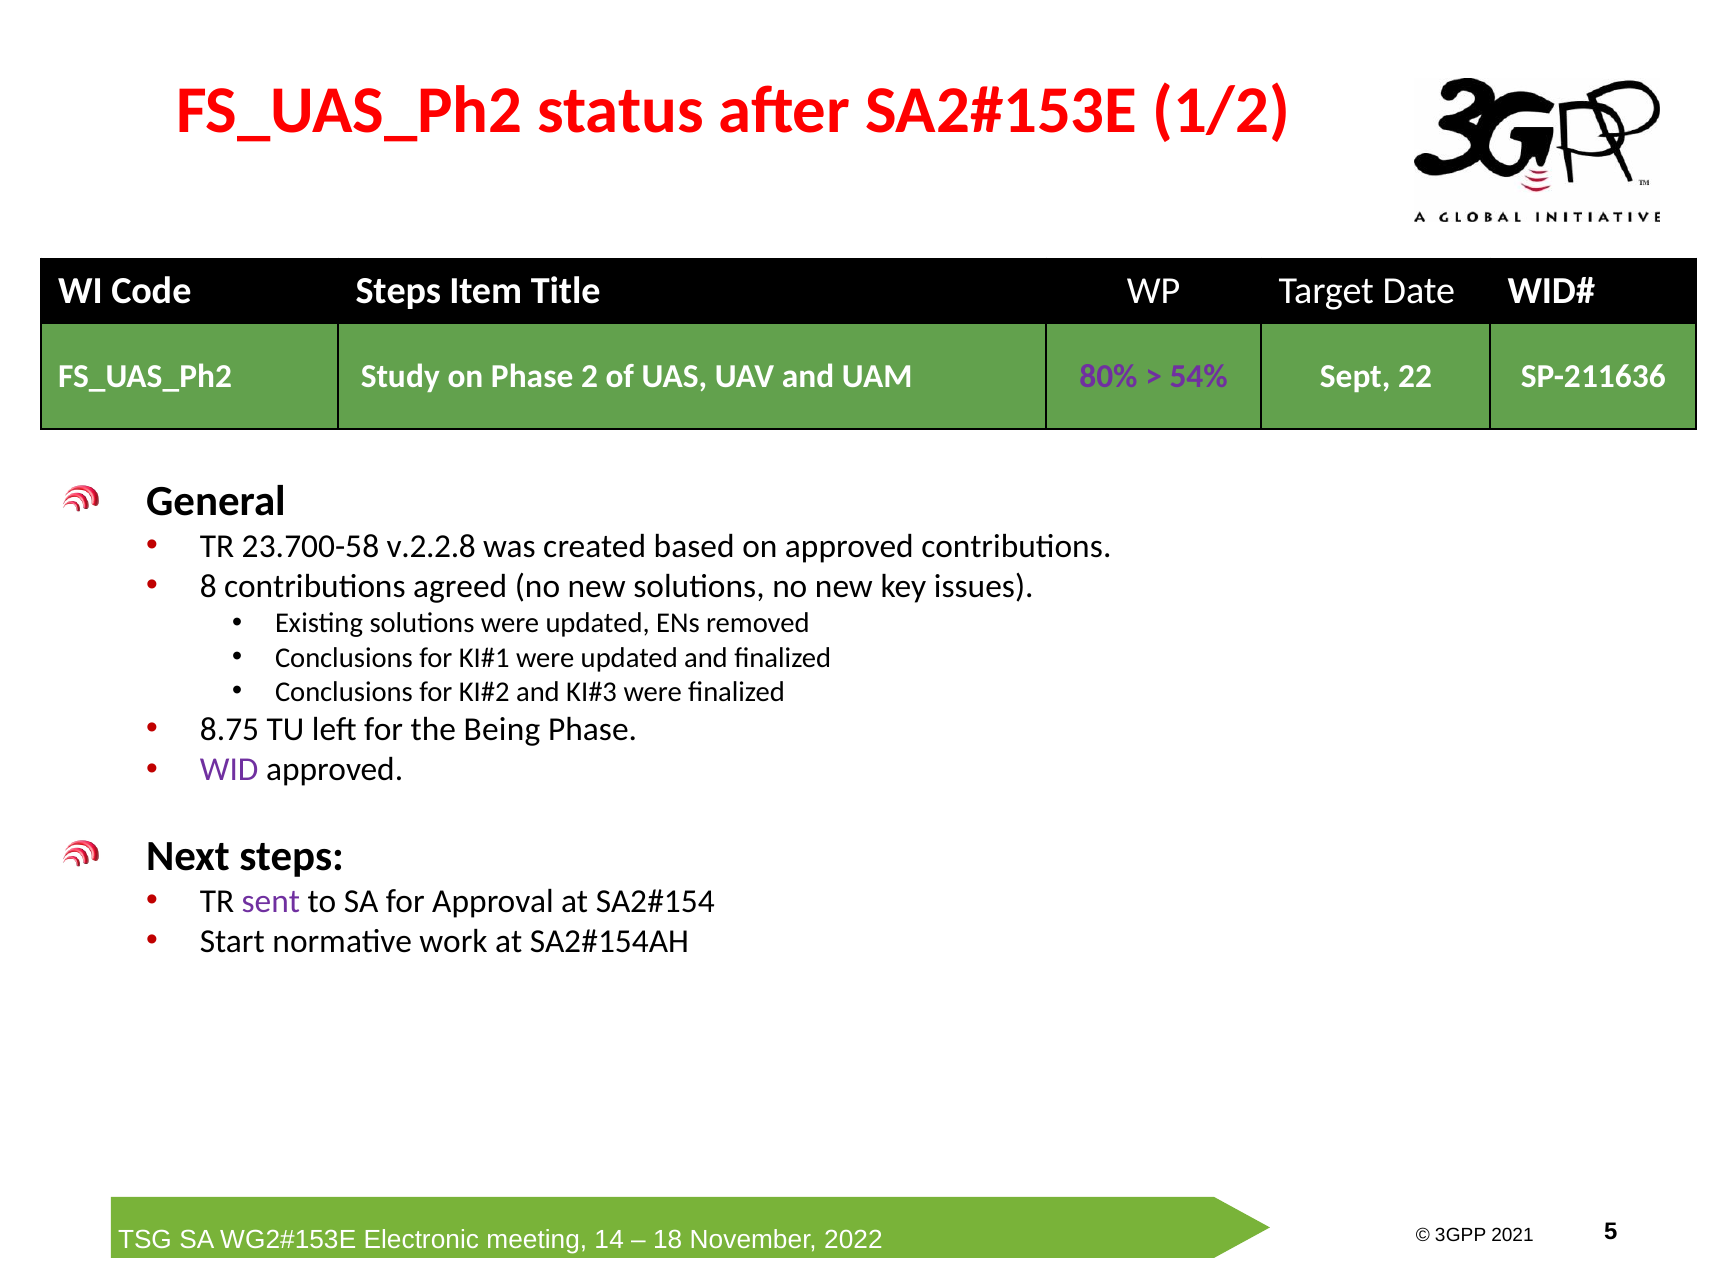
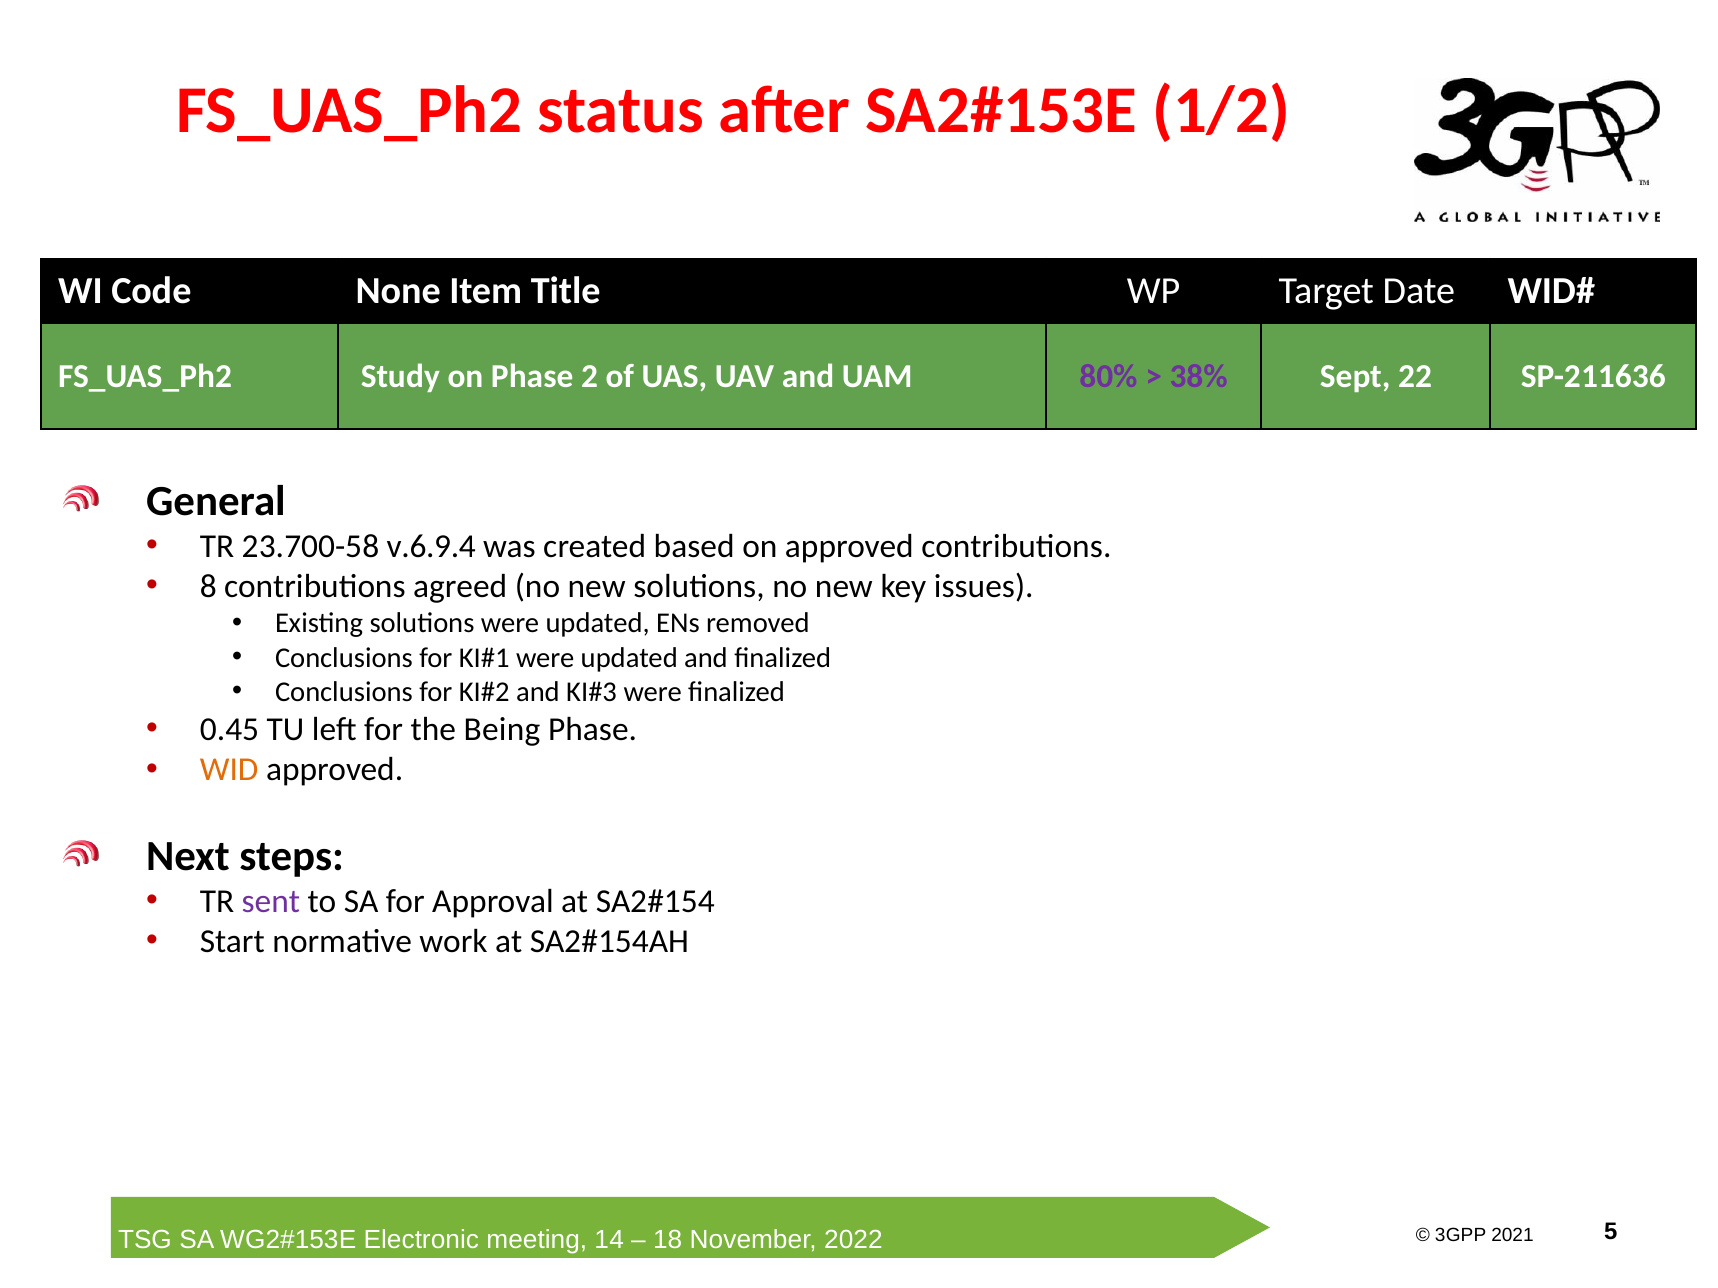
Code Steps: Steps -> None (398, 291)
54%: 54% -> 38% (1199, 376)
v.2.2.8: v.2.2.8 -> v.6.9.4 (431, 547)
8.75: 8.75 -> 0.45 (229, 730)
WID colour: purple -> orange (229, 770)
